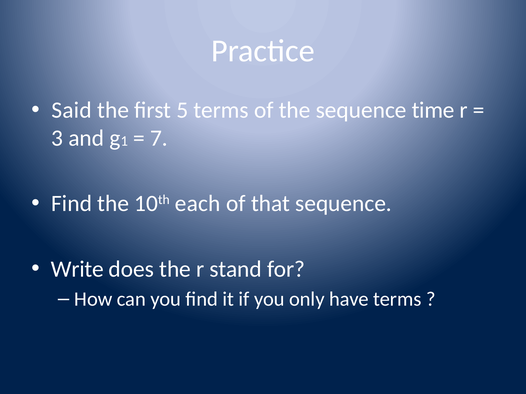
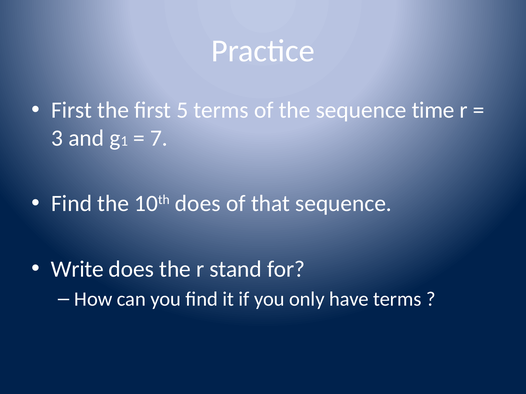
Said: Said -> First (72, 110)
10th each: each -> does (198, 204)
